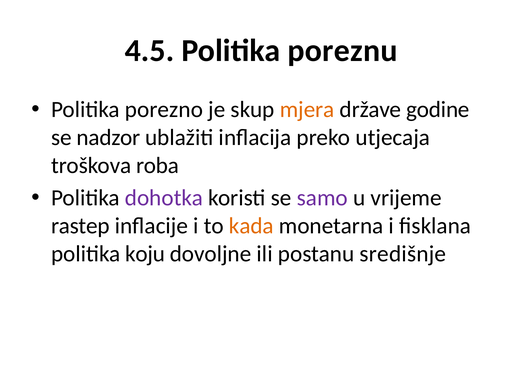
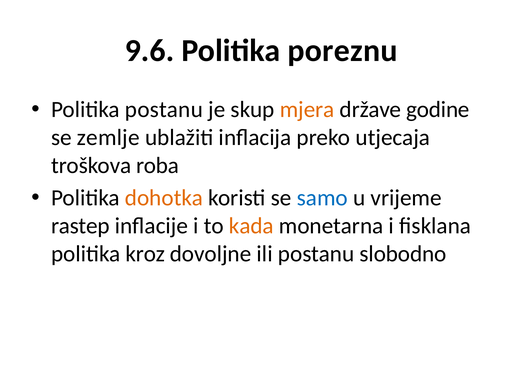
4.5: 4.5 -> 9.6 (149, 51)
Politika porezno: porezno -> postanu (164, 110)
nadzor: nadzor -> zemlje (108, 138)
dohotka colour: purple -> orange (164, 198)
samo colour: purple -> blue (322, 198)
koju: koju -> kroz (145, 254)
središnje: središnje -> slobodno (403, 254)
